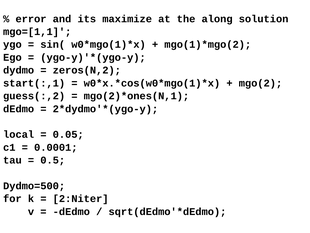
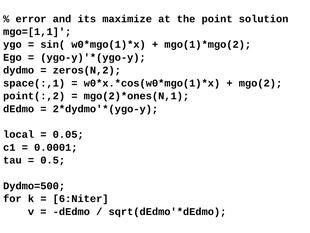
along: along -> point (217, 19)
start(:,1: start(:,1 -> space(:,1 (34, 83)
guess(:,2: guess(:,2 -> point(:,2 (34, 96)
2:Niter: 2:Niter -> 6:Niter (81, 198)
